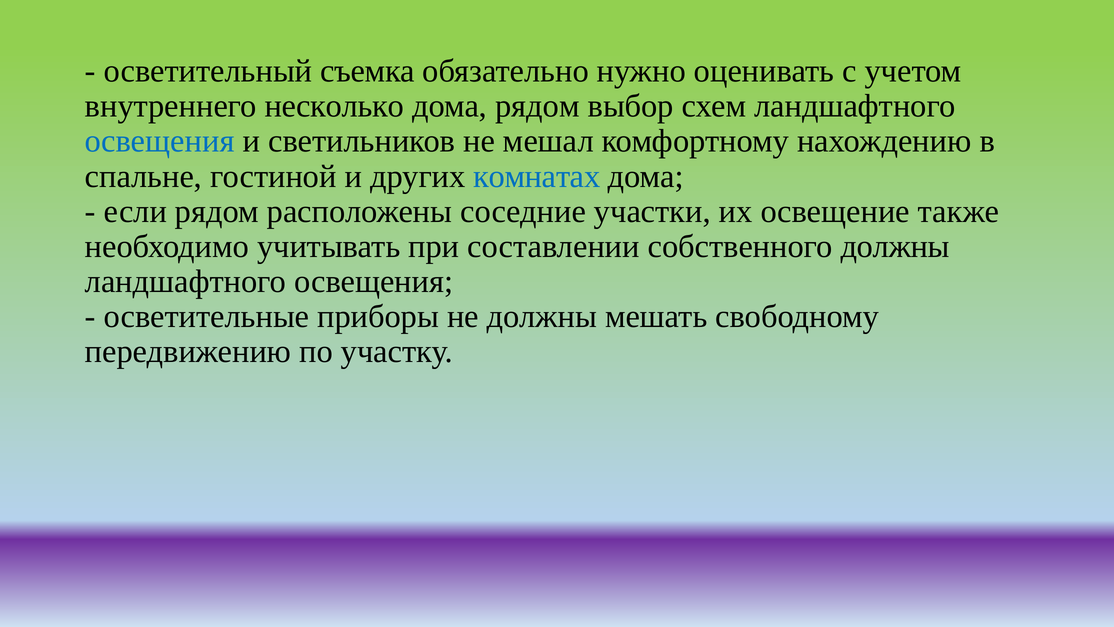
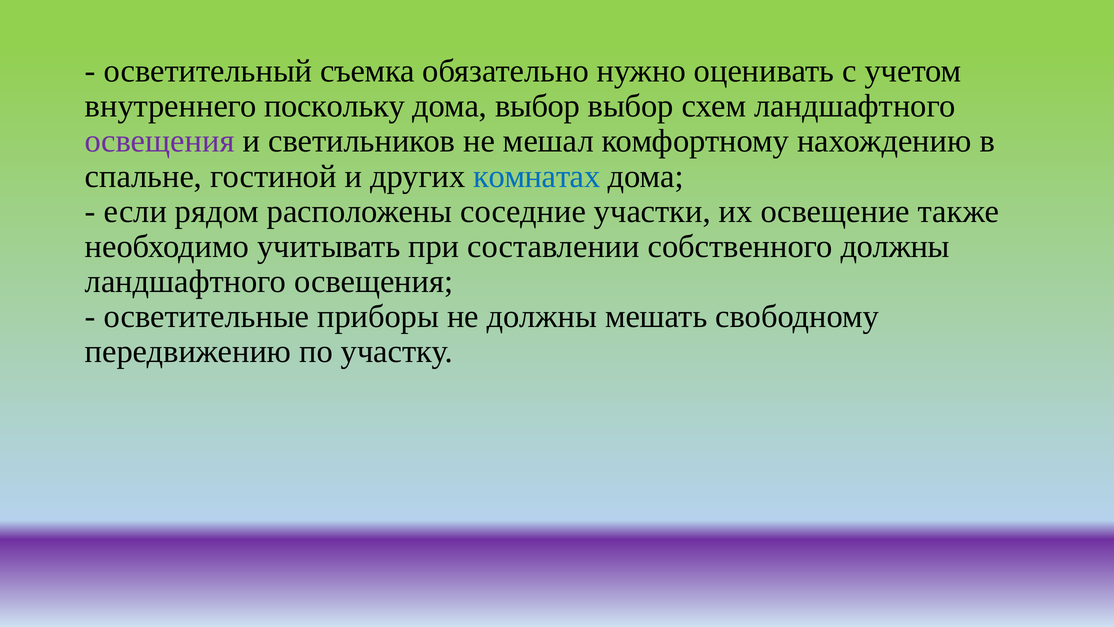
несколько: несколько -> поскольку (335, 106)
дома рядом: рядом -> выбор (538, 106)
освещения colour: blue -> purple (160, 141)
